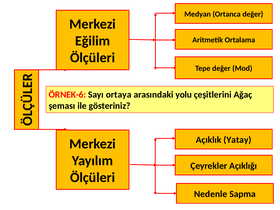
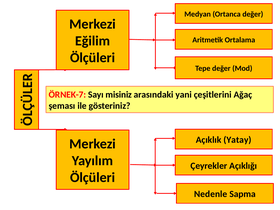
ÖRNEK-6: ÖRNEK-6 -> ÖRNEK-7 (67, 95)
ortaya: ortaya -> misiniz (119, 95)
yolu: yolu -> yani (184, 95)
